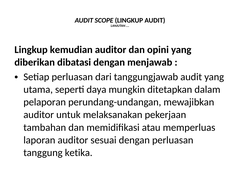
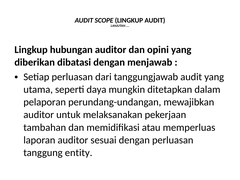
kemudian: kemudian -> hubungan (71, 50)
ketika: ketika -> entity (79, 153)
